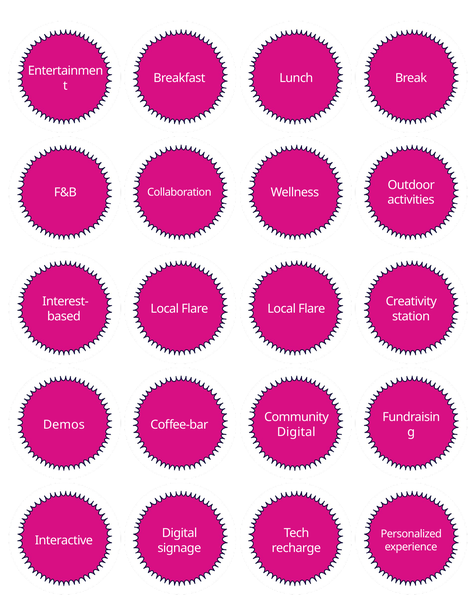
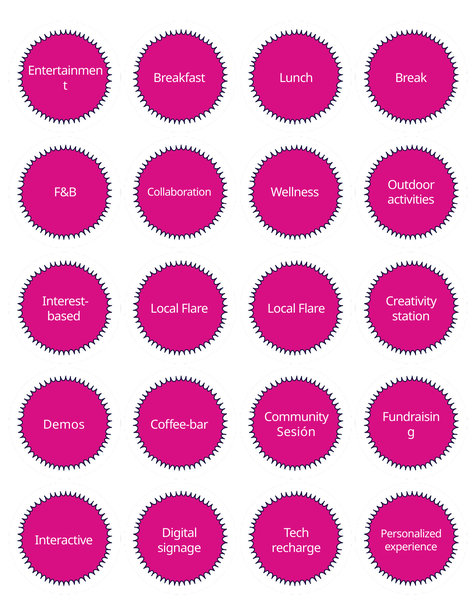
Digital: Digital -> Sesión (296, 432)
